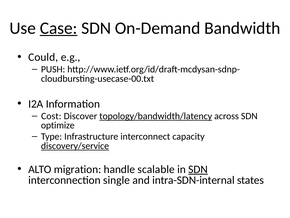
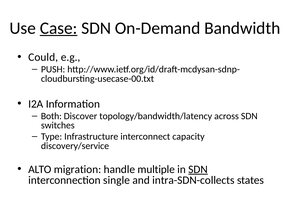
Cost: Cost -> Both (51, 116)
topology/bandwidth/latency underline: present -> none (156, 116)
optimize: optimize -> switches (58, 125)
discovery/service underline: present -> none (75, 146)
scalable: scalable -> multiple (156, 169)
intra-SDN-internal: intra-SDN-internal -> intra-SDN-collects (193, 180)
